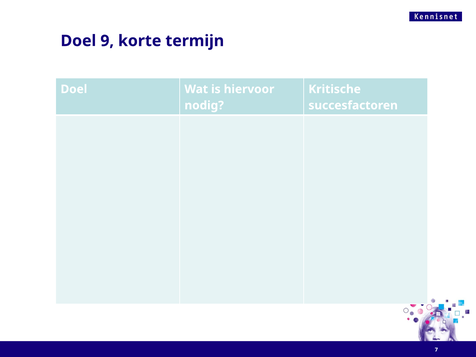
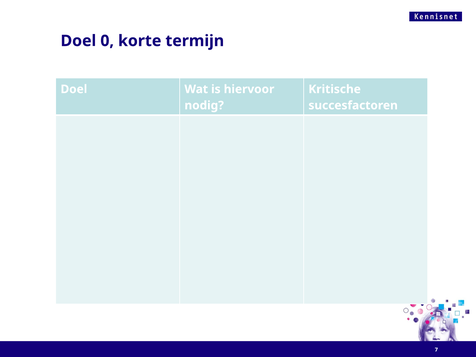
9: 9 -> 0 (107, 41)
